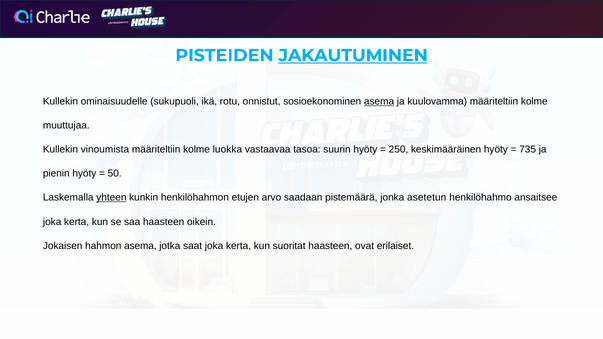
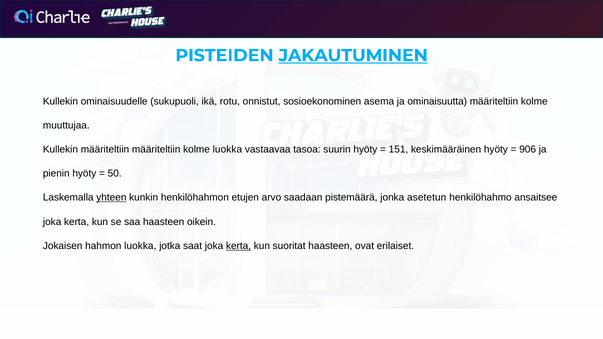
asema underline: present -> none (379, 101)
kuulovamma: kuulovamma -> ominaisuutta (437, 101)
vinoumista: vinoumista -> määriteltiin (105, 150)
250: 250 -> 151 (398, 150)
735: 735 -> 906 (528, 150)
hahmon asema: asema -> luokka (140, 246)
kerta underline: none -> present (239, 246)
